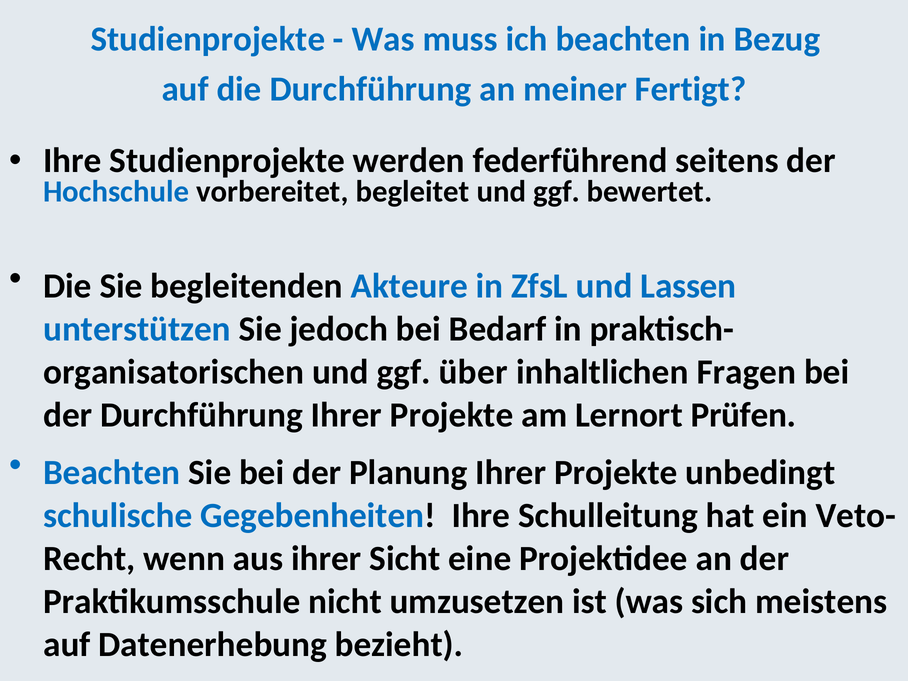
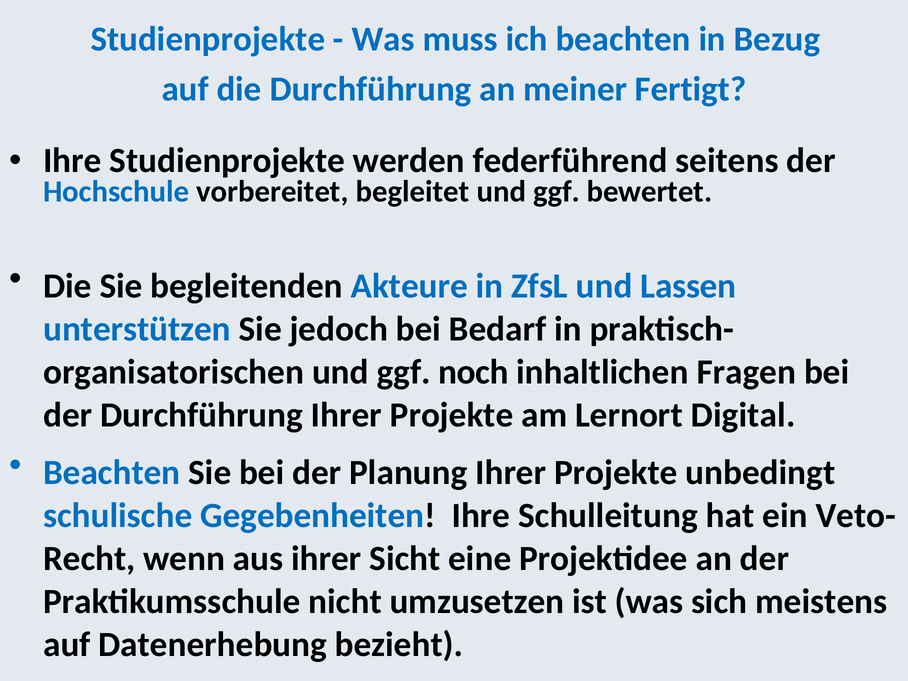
über: über -> noch (474, 372)
Prüfen: Prüfen -> Digital (743, 415)
